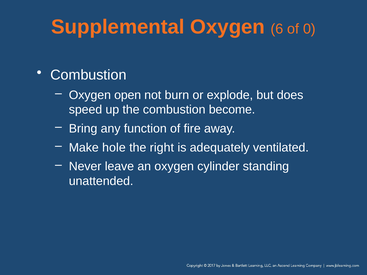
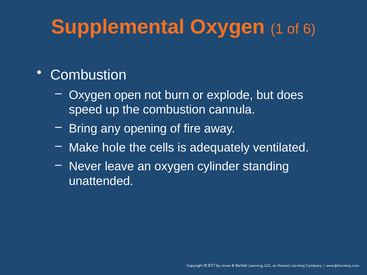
6: 6 -> 1 (277, 29)
0: 0 -> 6 (309, 29)
become: become -> cannula (232, 110)
function: function -> opening (145, 129)
right: right -> cells (162, 148)
